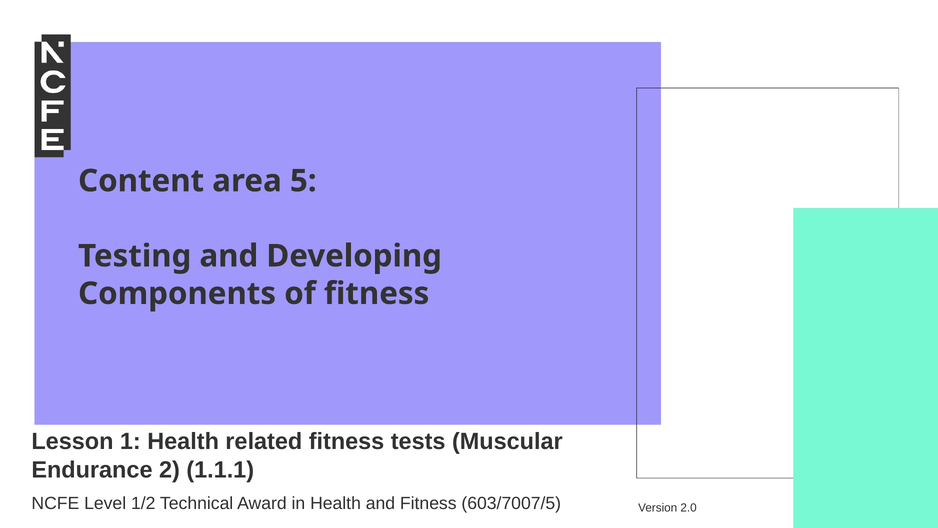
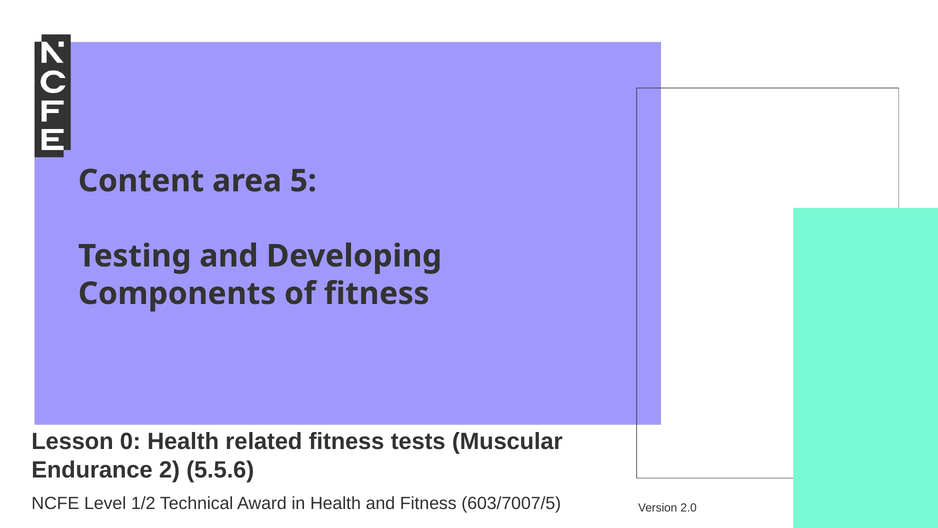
1: 1 -> 0 (130, 441)
1.1.1: 1.1.1 -> 5.5.6 (220, 469)
